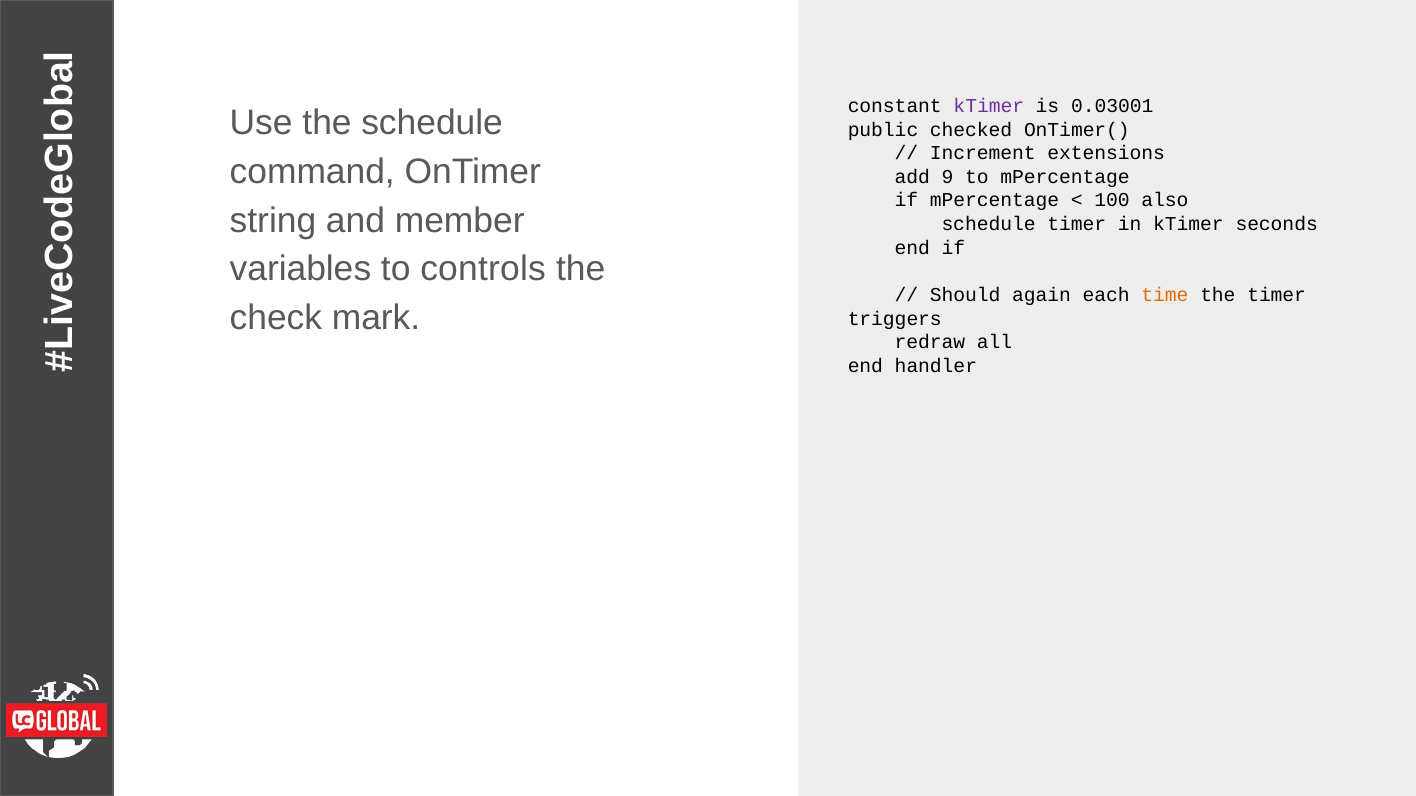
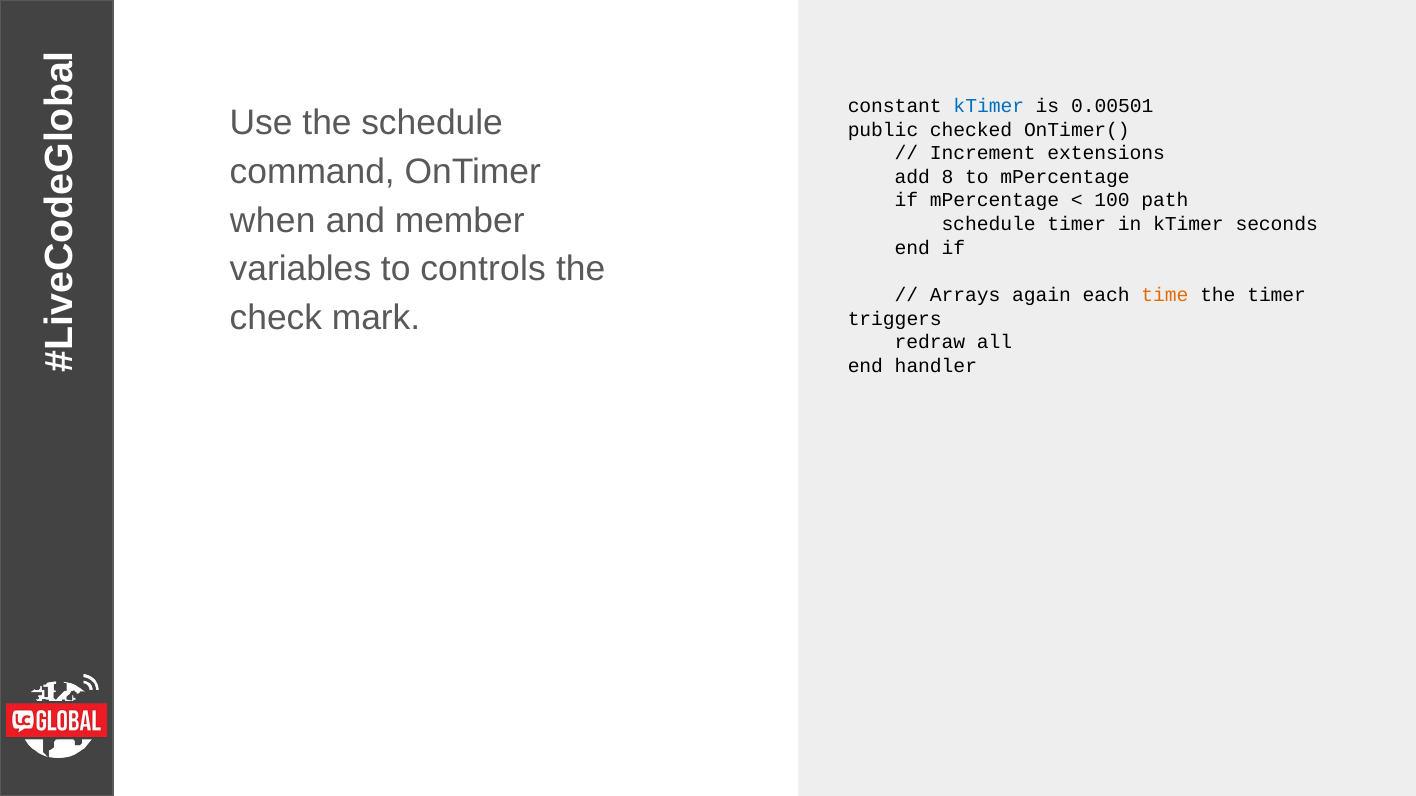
kTimer colour: purple -> blue (989, 106)
0.03001: 0.03001 -> 0.00501 (1112, 106)
9: 9 -> 8 (948, 177)
also: also -> path (1165, 201)
string: string -> when (273, 221)
Should: Should -> Arrays (965, 295)
